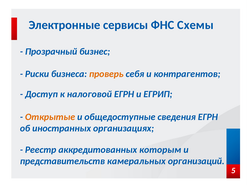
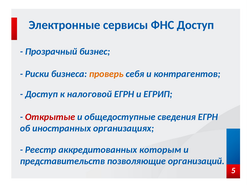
ФНС Схемы: Схемы -> Доступ (195, 25)
Открытые colour: orange -> red (50, 117)
камеральных: камеральных -> позволяющие (136, 161)
